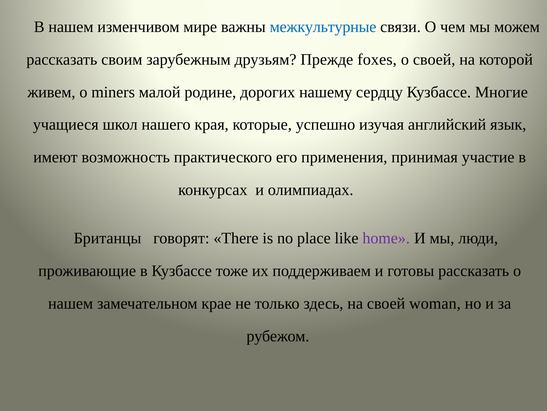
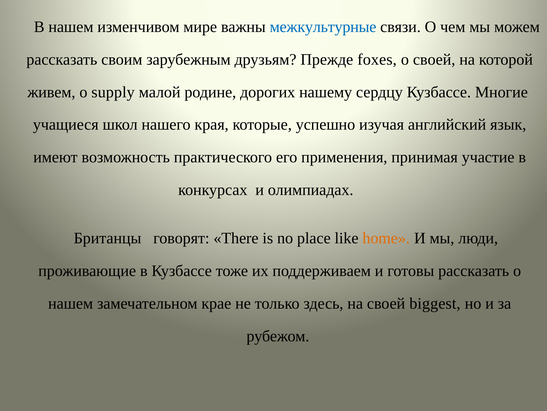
miners: miners -> supply (113, 92)
home colour: purple -> orange (386, 238)
woman: woman -> biggest (435, 303)
